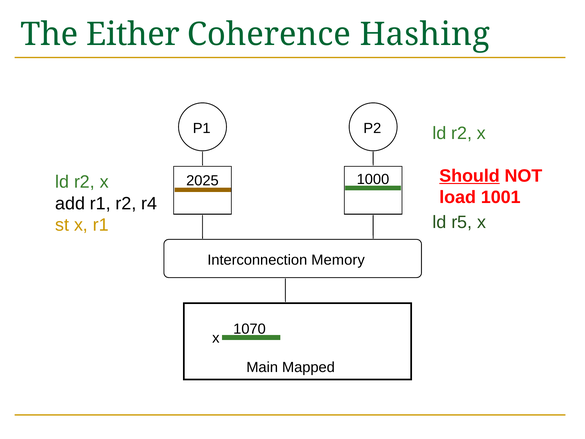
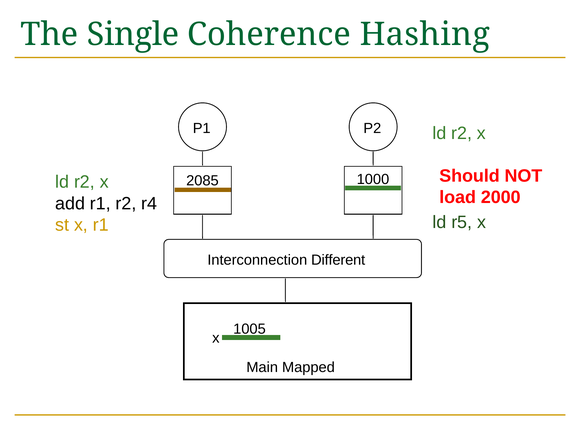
Either: Either -> Single (133, 34)
Should underline: present -> none (470, 176)
2025: 2025 -> 2085 (202, 180)
1001: 1001 -> 2000 (501, 197)
Memory: Memory -> Different (338, 260)
1070: 1070 -> 1005 (249, 329)
